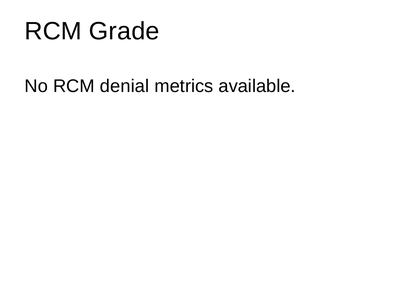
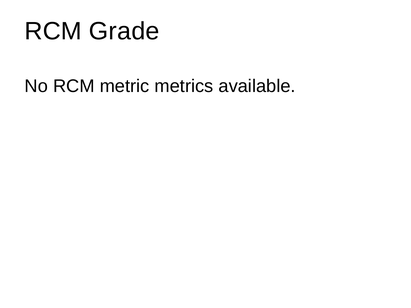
denial: denial -> metric (125, 86)
